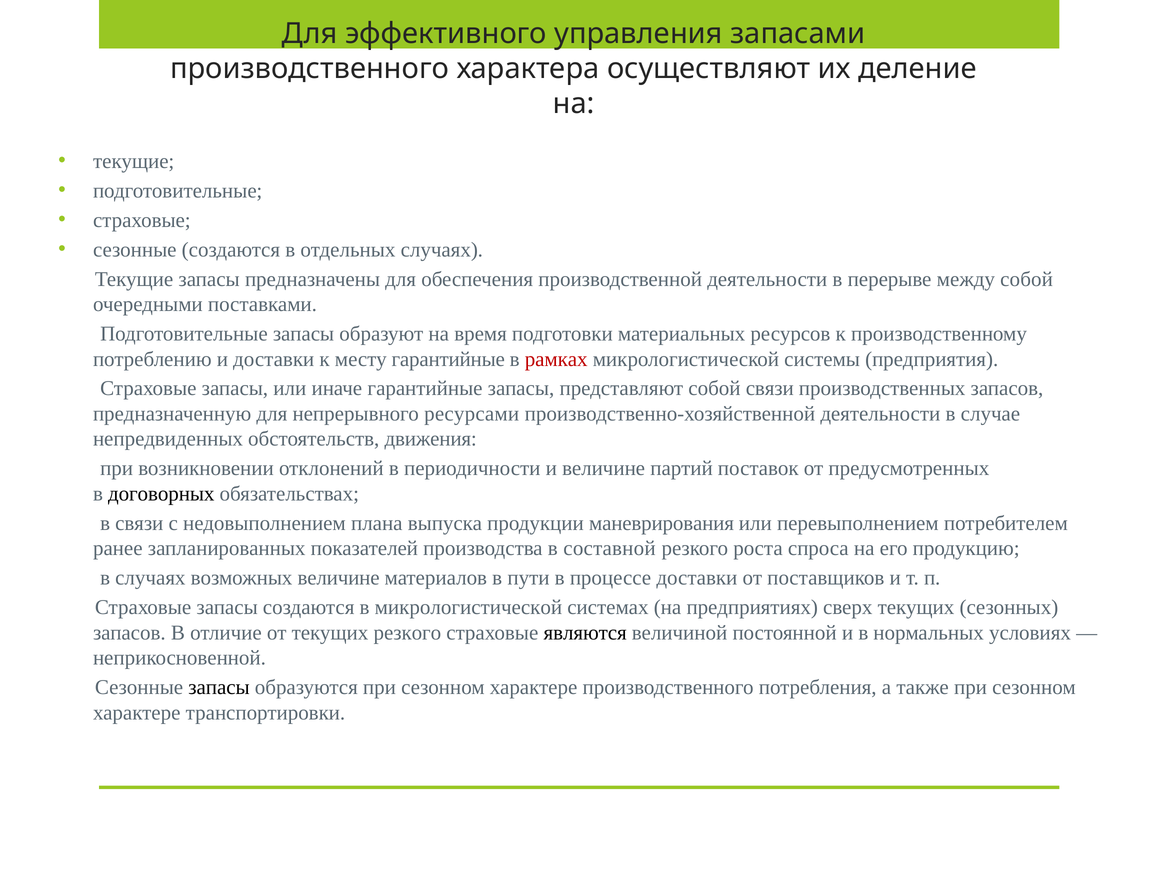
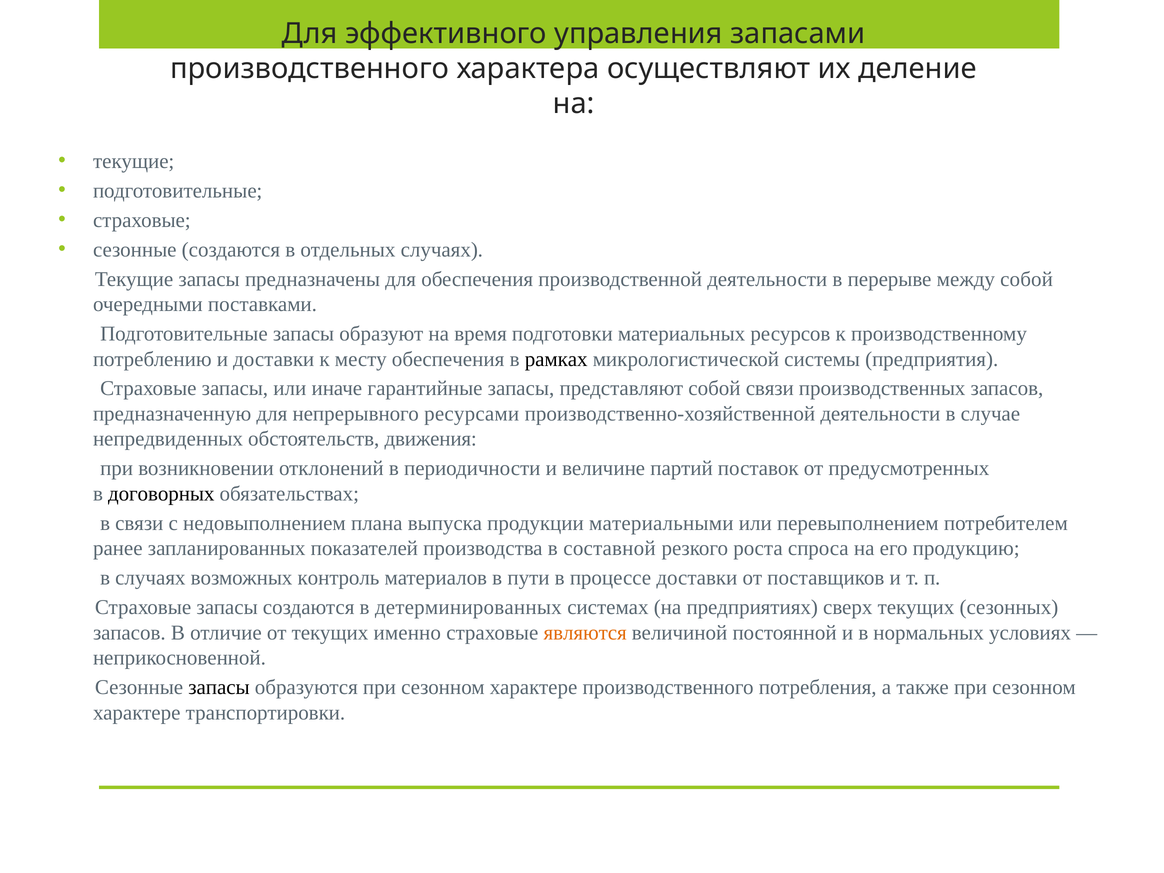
месту гарантийные: гарантийные -> обеспечения (448, 359)
рамках colour: red -> black (556, 359)
маневрирования: маневрирования -> материальными (661, 523)
возможных величине: величине -> контроль (339, 578)
в микрологистической: микрологистической -> детерминированных (468, 607)
текущих резкого: резкого -> именно (407, 633)
являются colour: black -> orange (585, 633)
